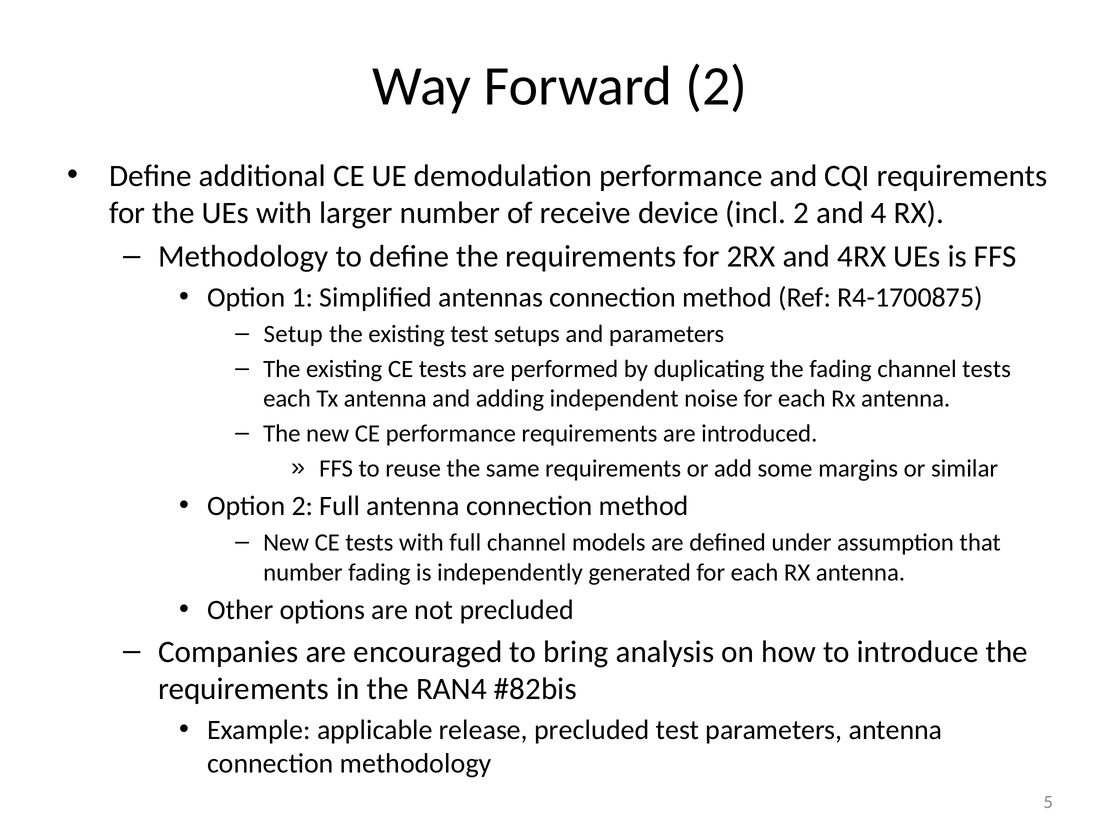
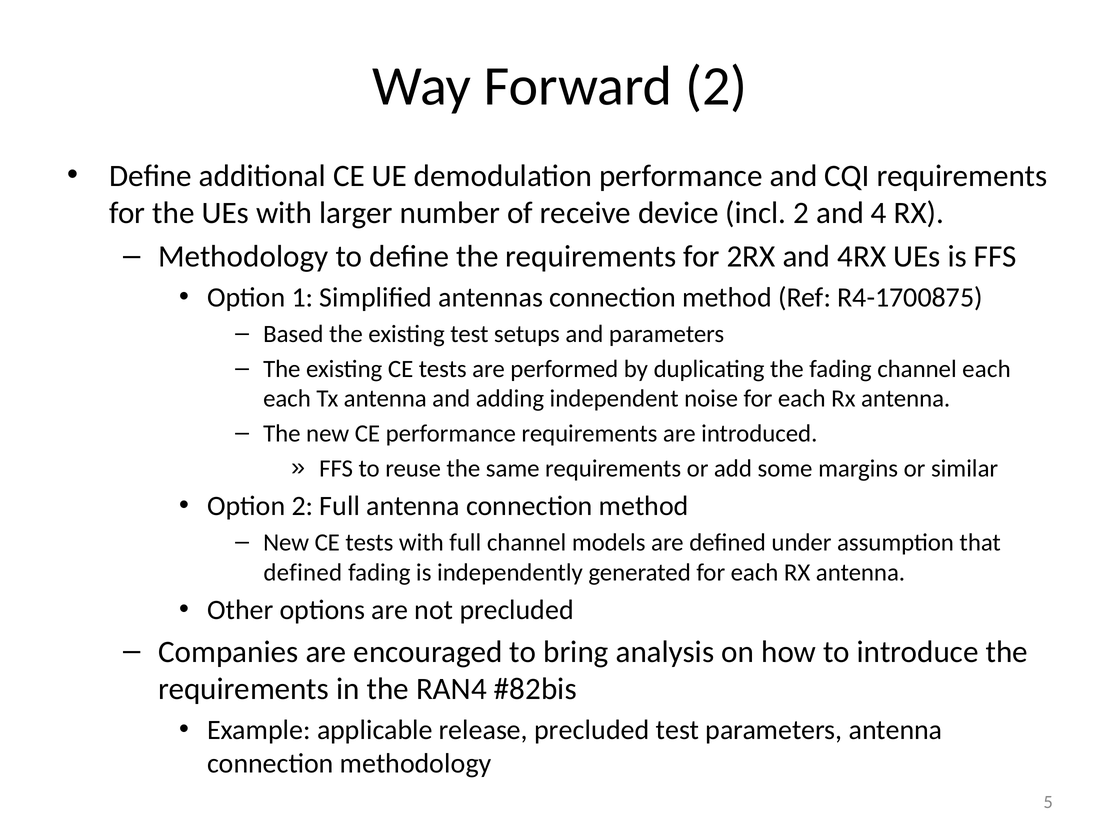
Setup: Setup -> Based (293, 334)
channel tests: tests -> each (986, 369)
number: number -> defined (303, 572)
